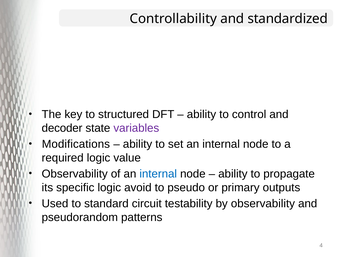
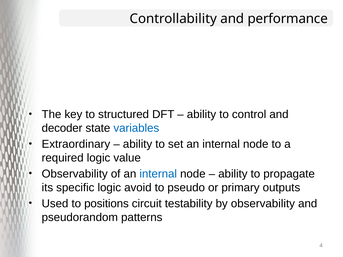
standardized: standardized -> performance (288, 19)
variables colour: purple -> blue (136, 128)
Modifications: Modifications -> Extraordinary (76, 144)
standard: standard -> positions (106, 204)
